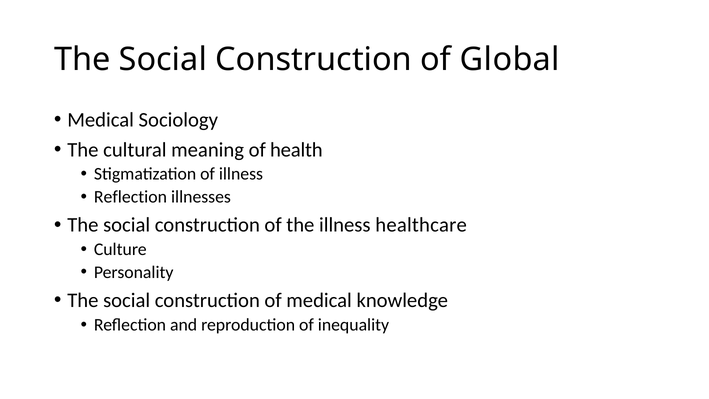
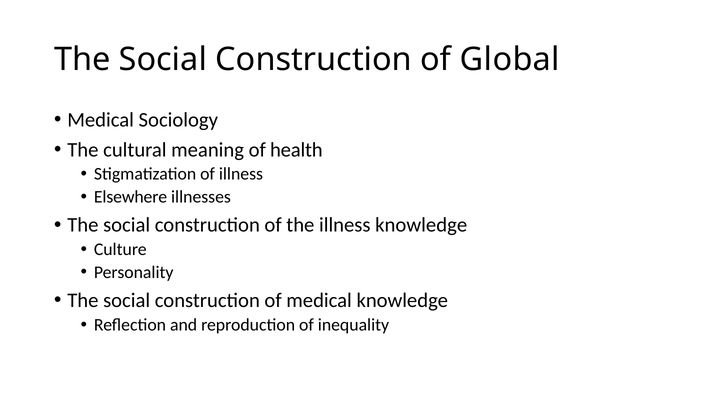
Reflection: Reflection -> Elsewhere (131, 197)
illness healthcare: healthcare -> knowledge (421, 225)
